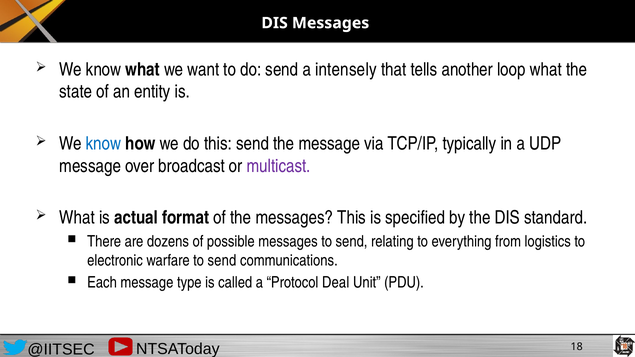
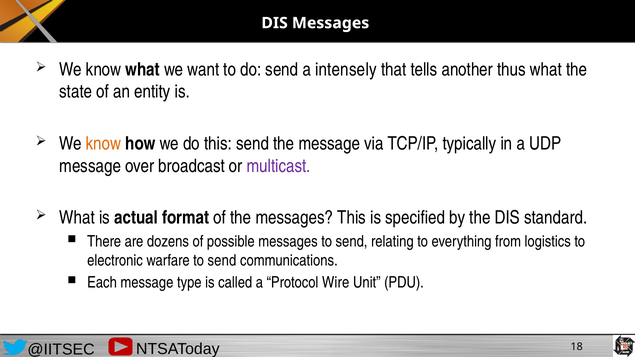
loop: loop -> thus (511, 70)
know colour: blue -> orange (104, 144)
Deal: Deal -> Wire (336, 283)
